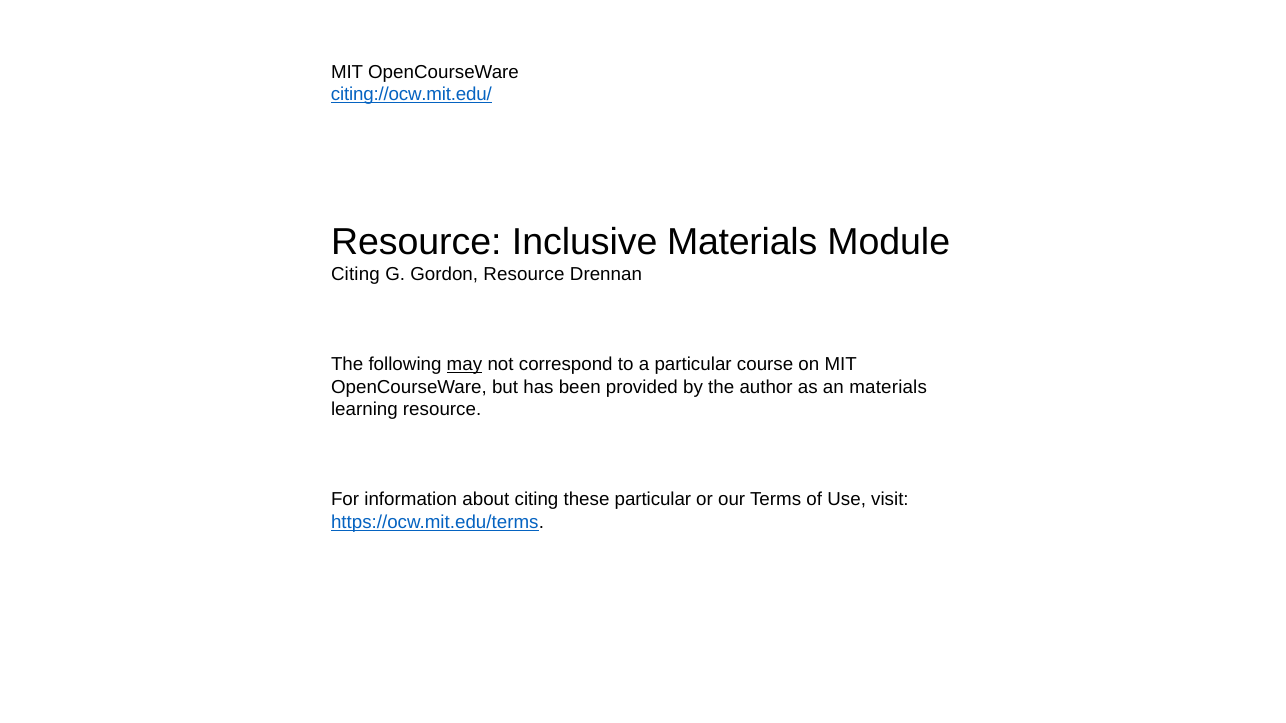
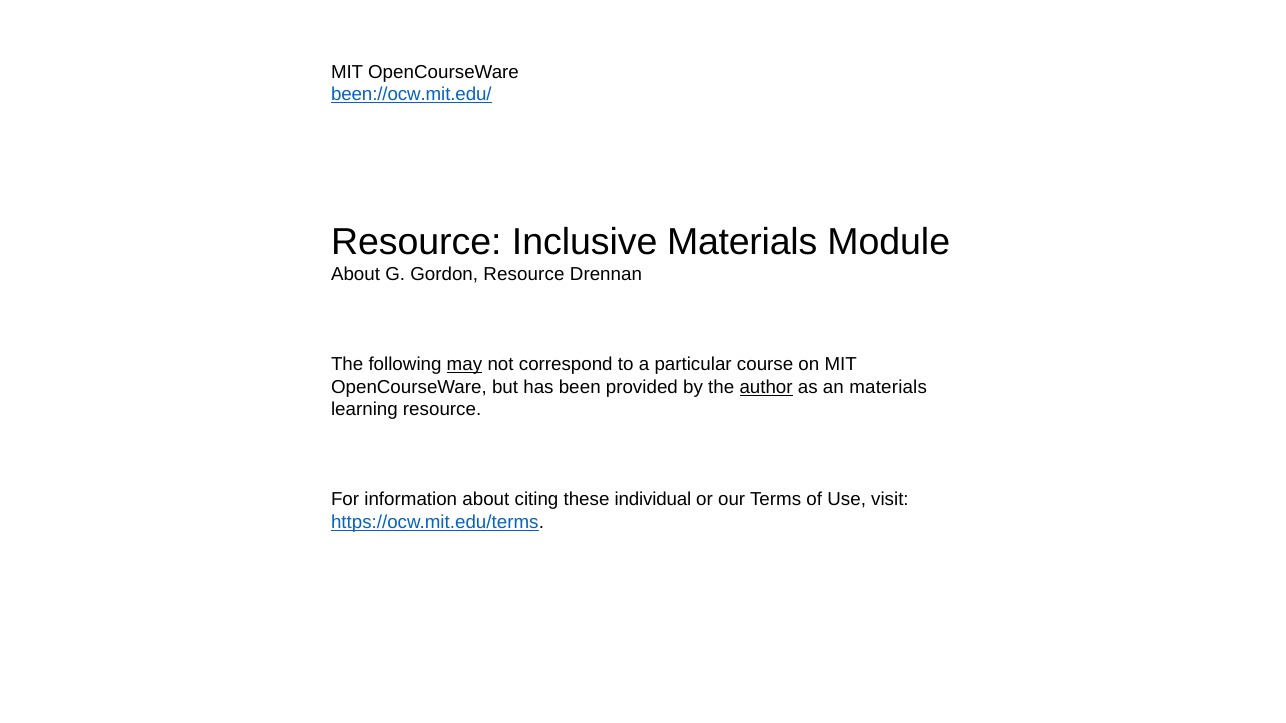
citing://ocw.mit.edu/: citing://ocw.mit.edu/ -> been://ocw.mit.edu/ (411, 95)
Citing: Citing -> About (356, 275)
author underline: none -> present (766, 387)
these particular: particular -> individual (653, 500)
